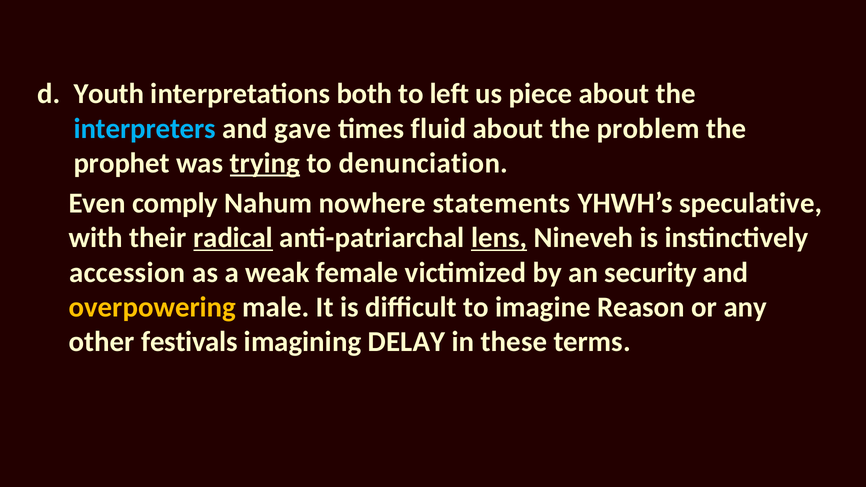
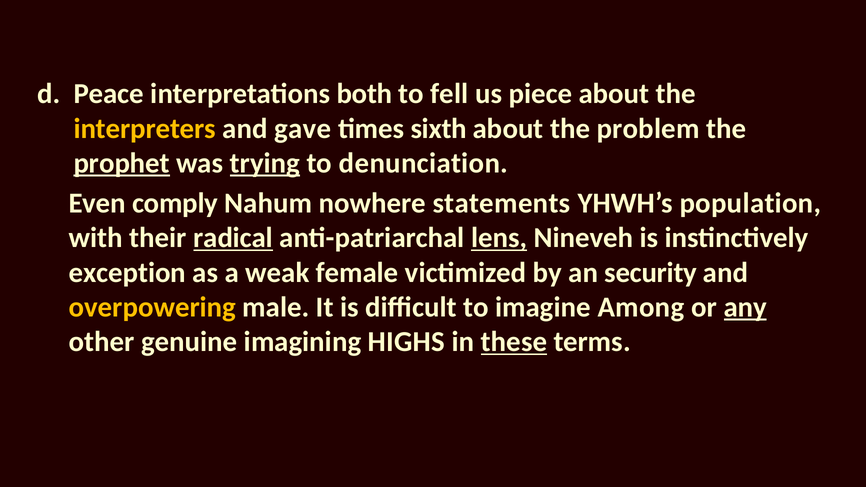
Youth: Youth -> Peace (109, 94)
left: left -> fell (449, 94)
interpreters colour: light blue -> yellow (145, 129)
fluid: fluid -> sixth (439, 129)
prophet underline: none -> present (122, 163)
speculative: speculative -> population (750, 203)
accession: accession -> exception (127, 273)
Reason: Reason -> Among (641, 307)
any underline: none -> present (745, 307)
festivals: festivals -> genuine (189, 342)
DELAY: DELAY -> HIGHS (406, 342)
these underline: none -> present (514, 342)
